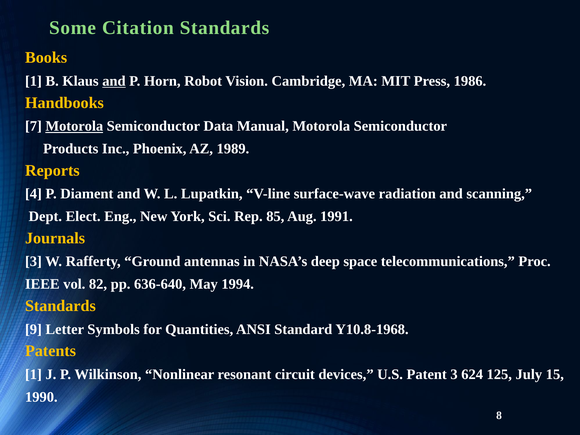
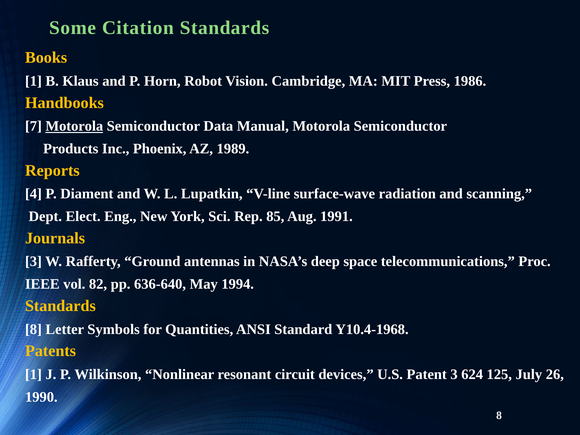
and underline: present -> none (114, 81)
9: 9 -> 8 (33, 329)
Y10.8-1968: Y10.8-1968 -> Y10.4-1968 (372, 329)
15: 15 -> 26 (555, 374)
